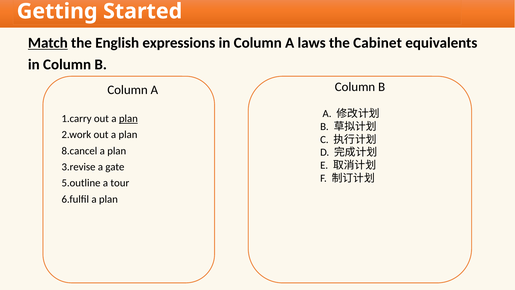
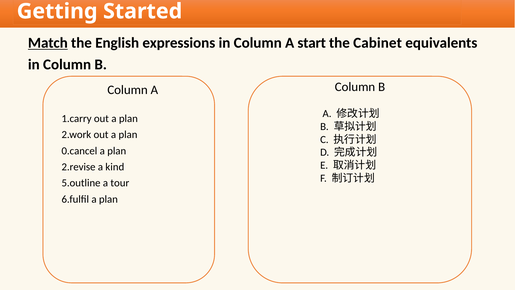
laws: laws -> start (312, 43)
plan underline: present -> none (128, 119)
8.cancel: 8.cancel -> 0.cancel (79, 151)
3.revise: 3.revise -> 2.revise (78, 167)
gate: gate -> kind (115, 167)
